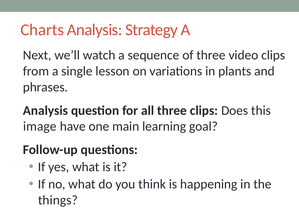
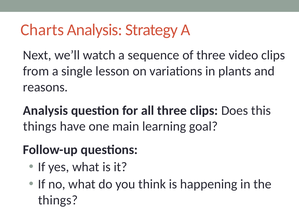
phrases: phrases -> reasons (45, 87)
image: image -> things (40, 127)
